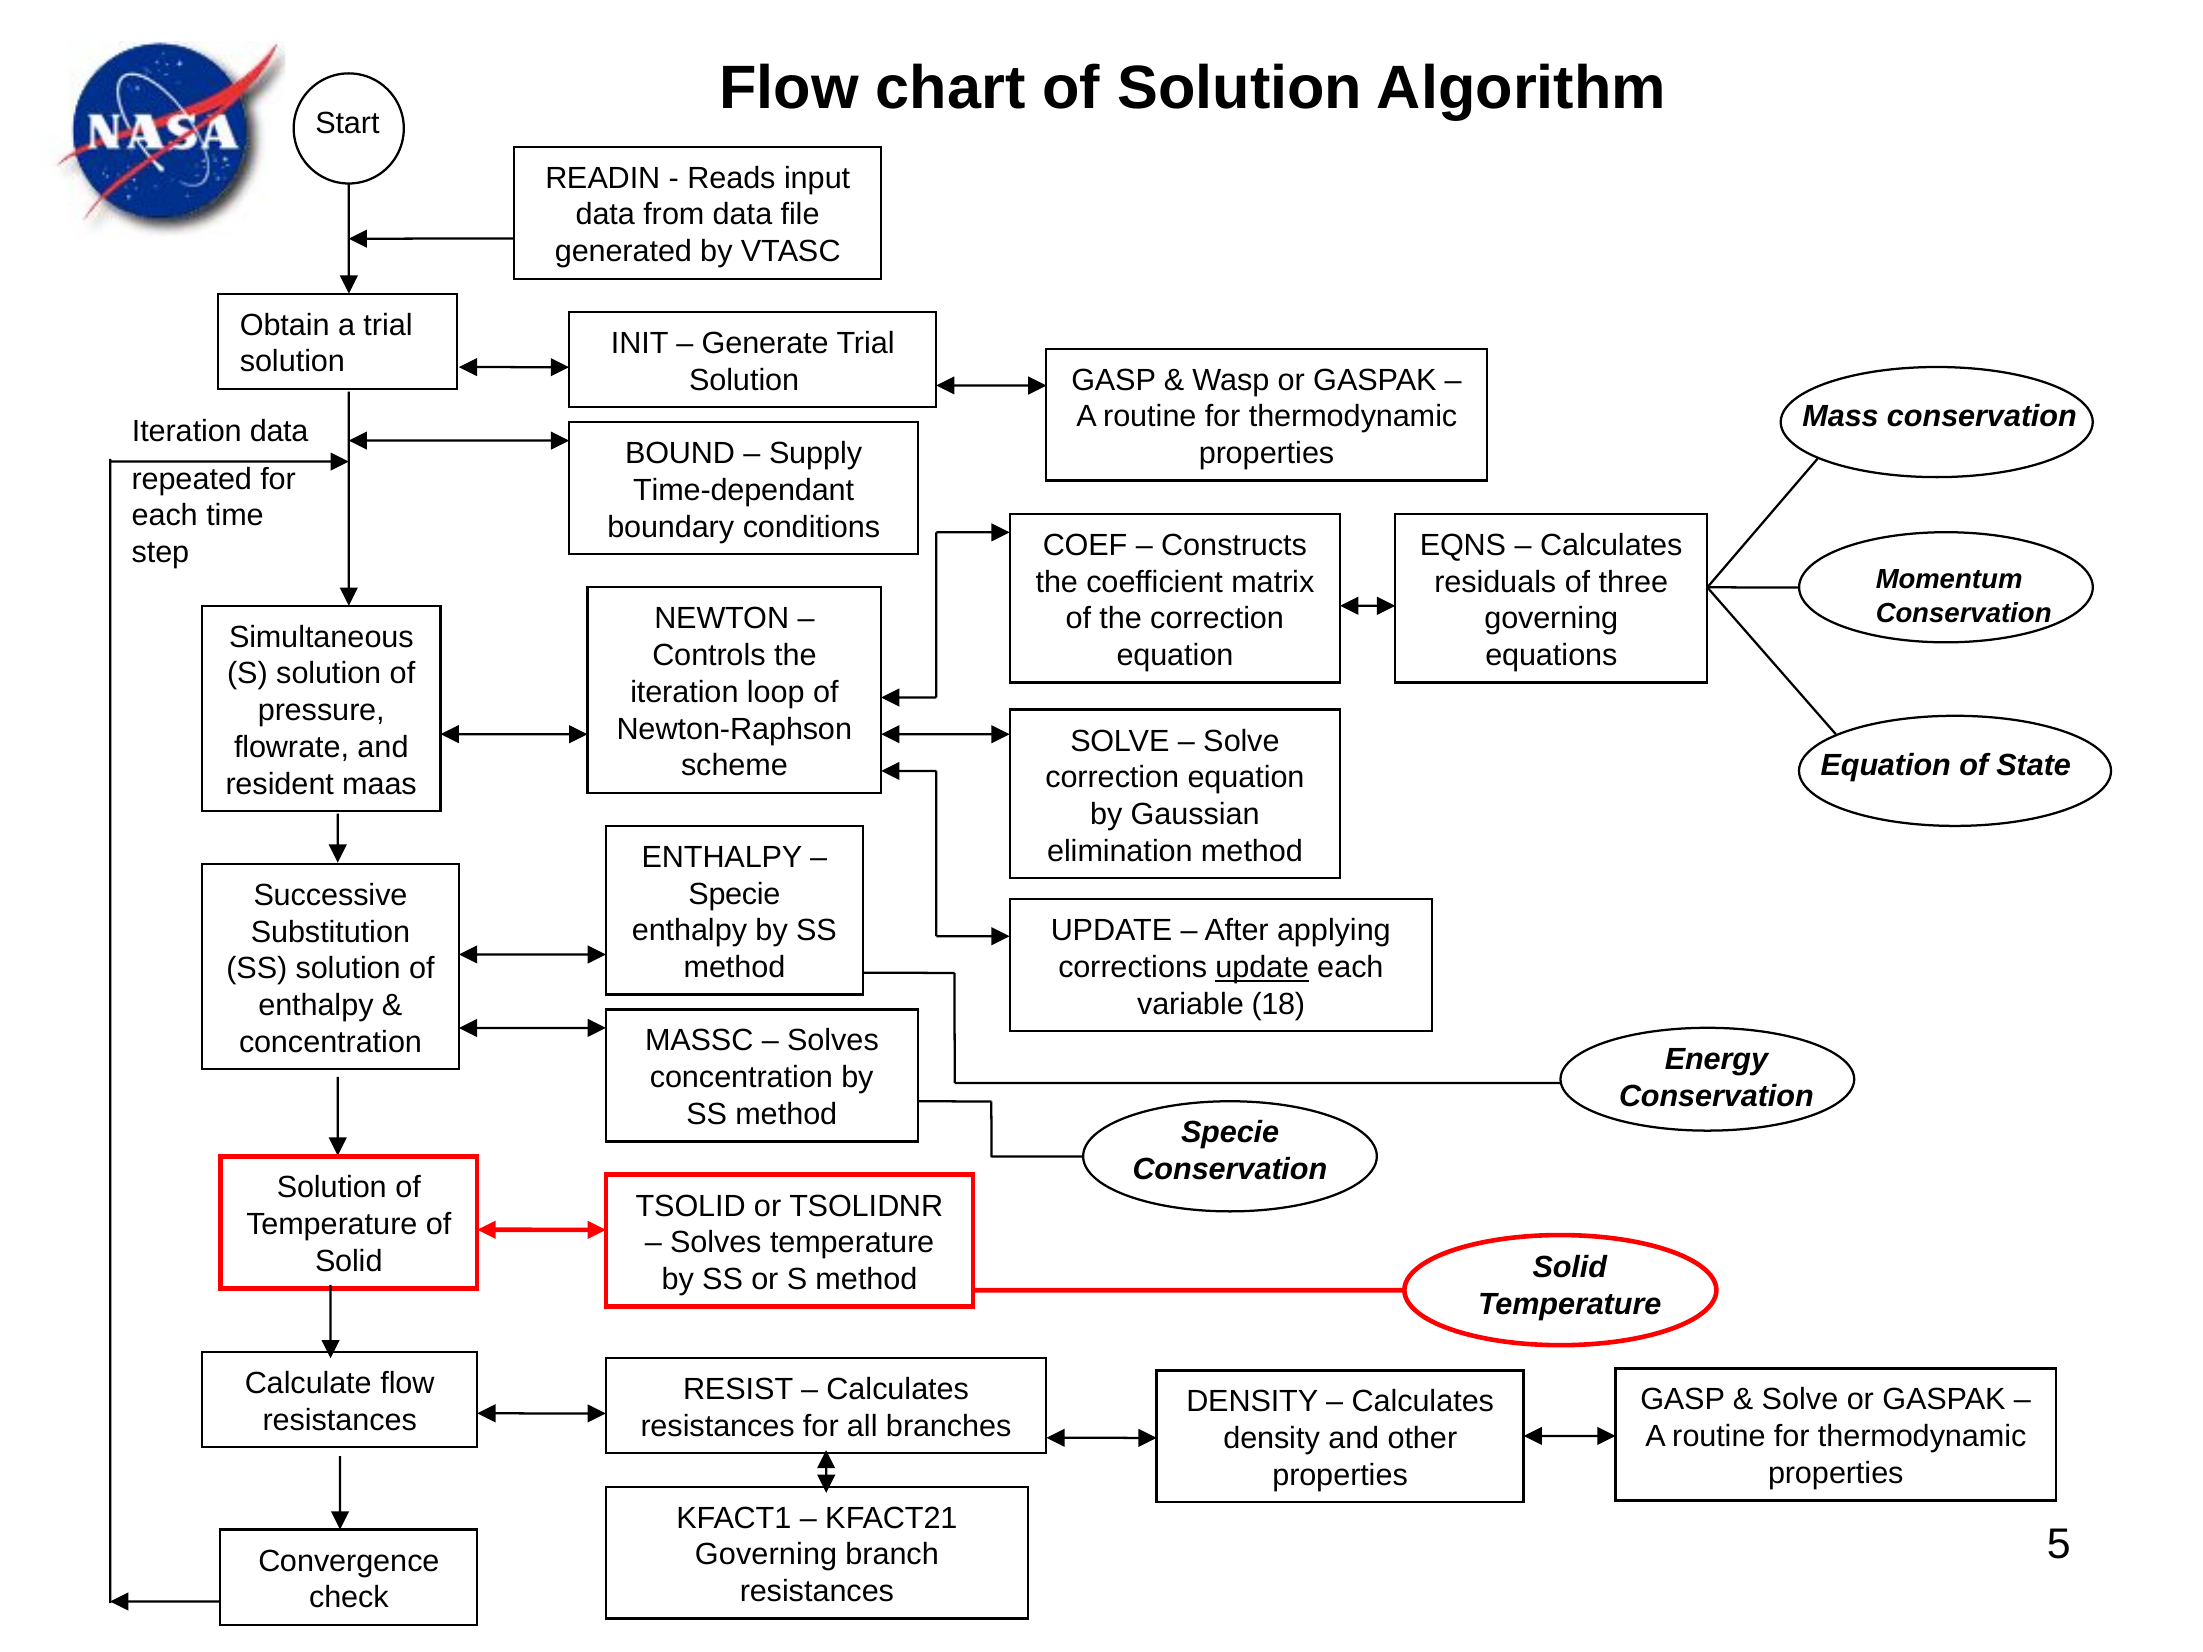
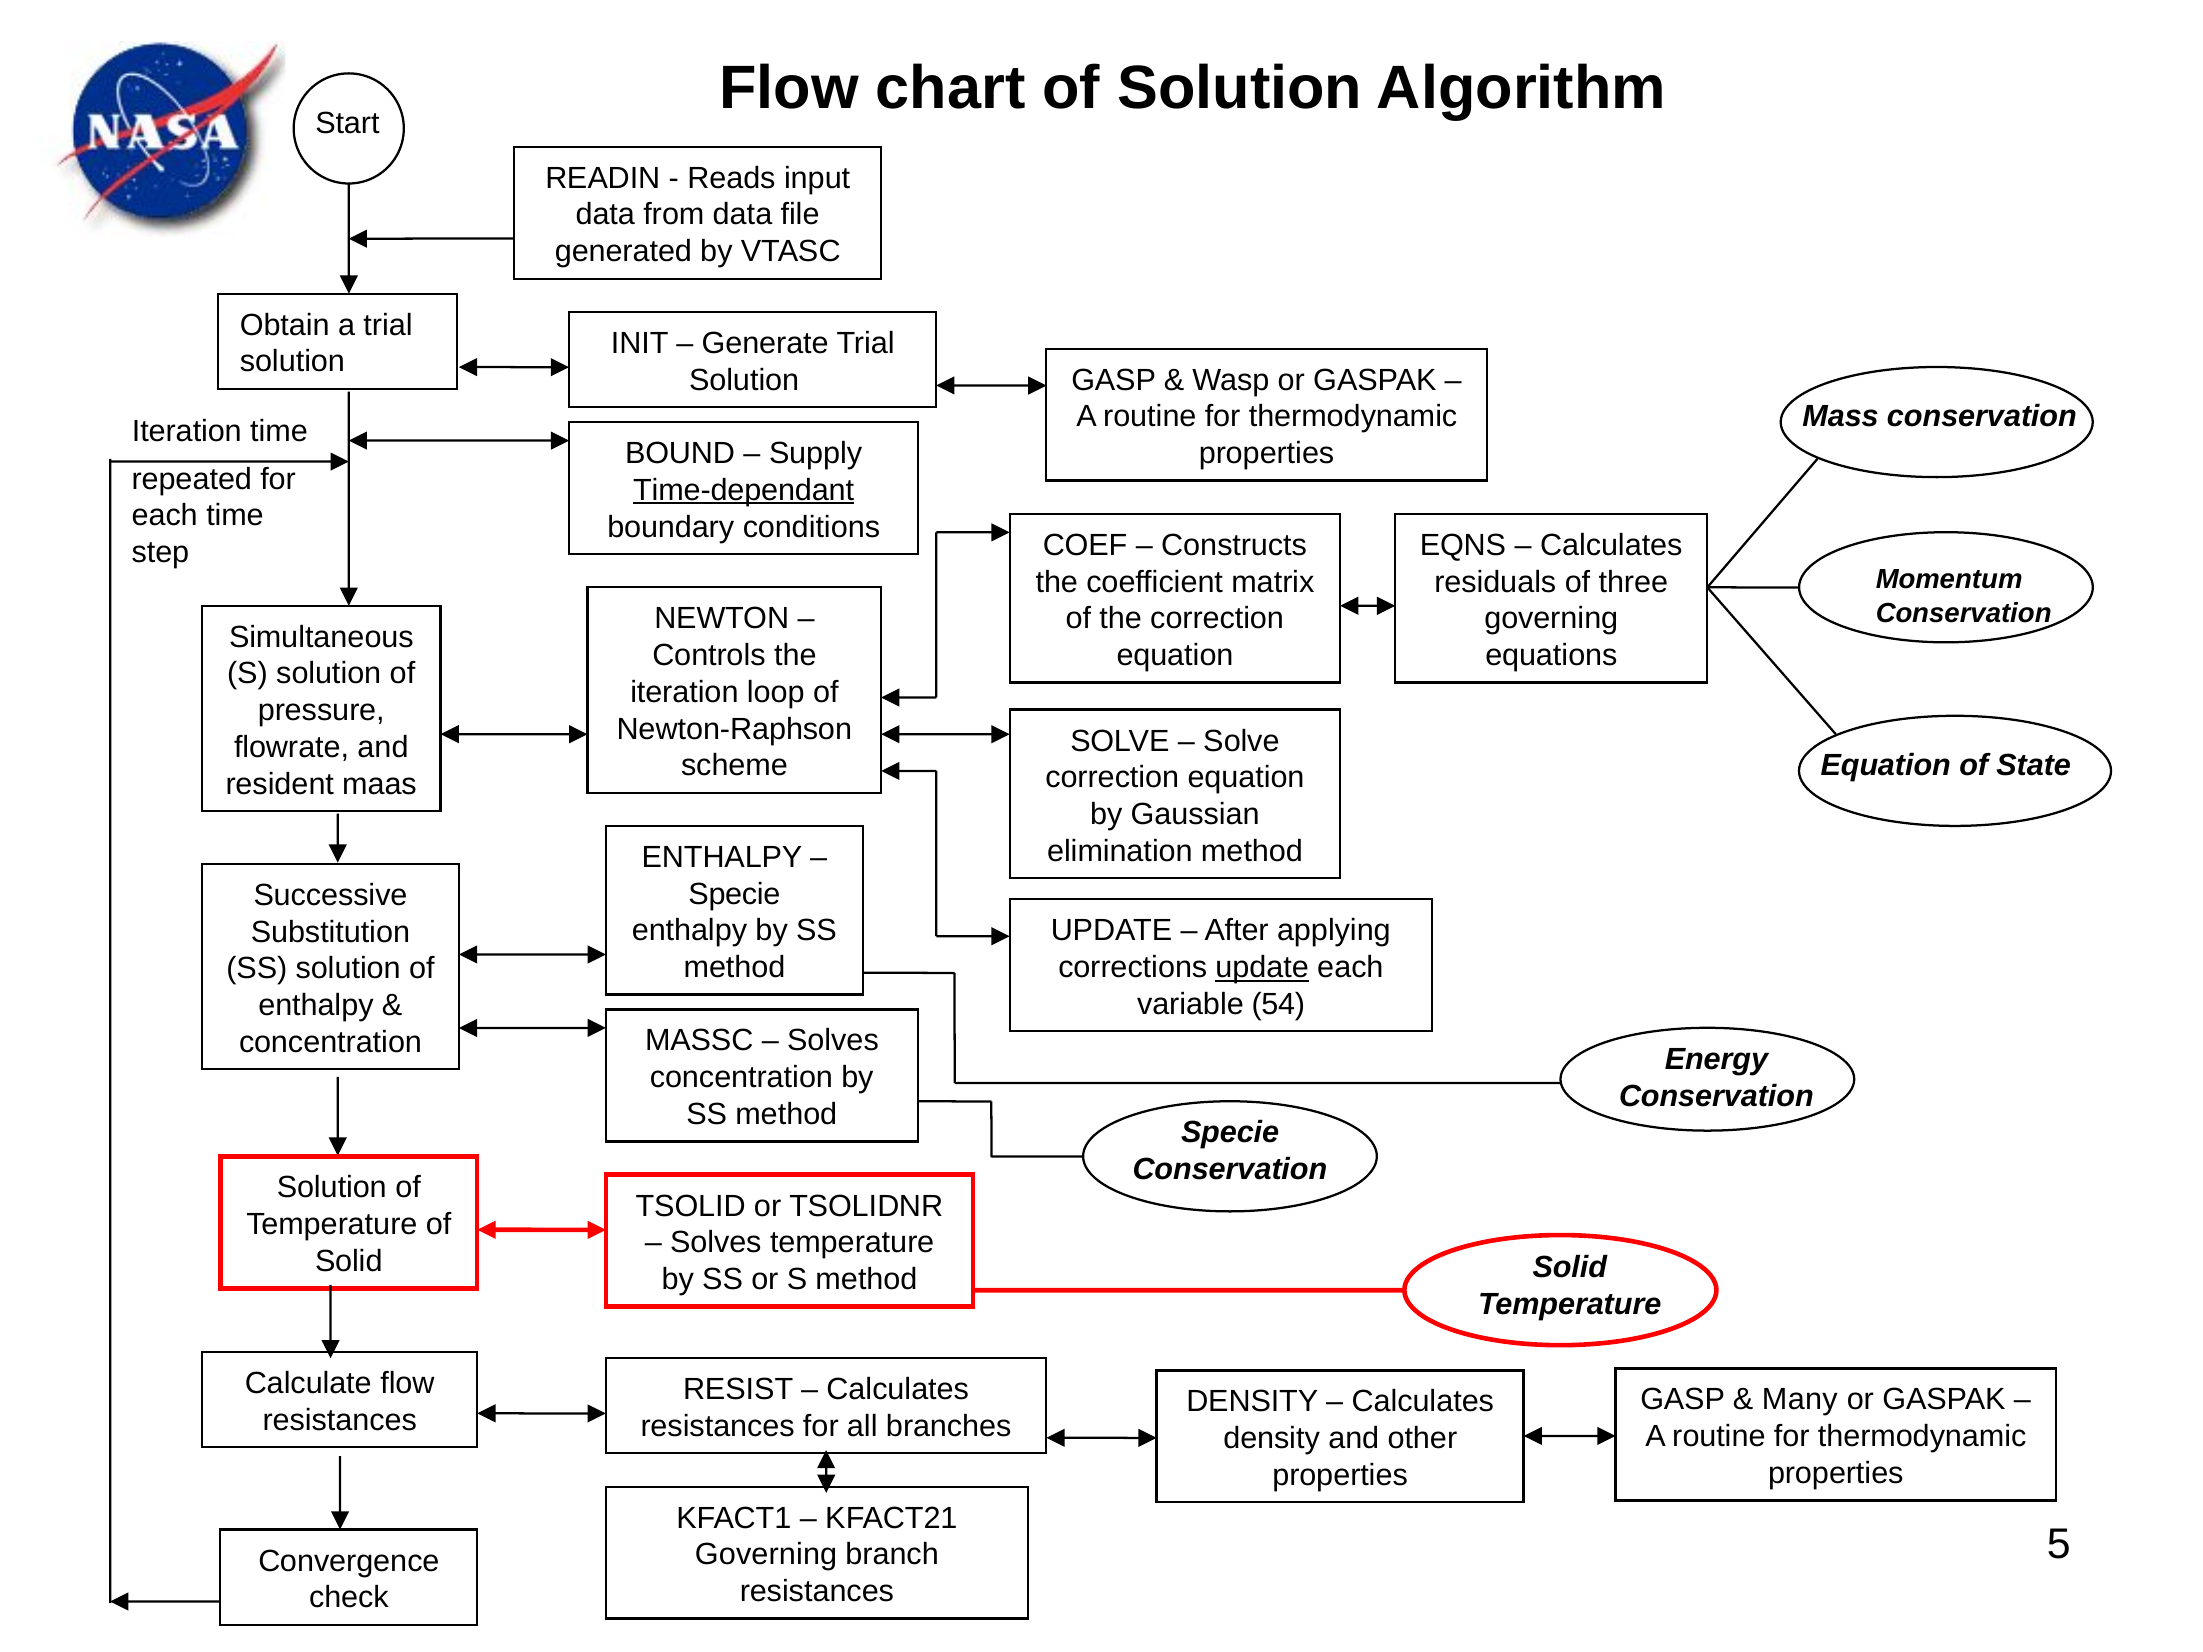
Iteration data: data -> time (279, 431)
Time-dependant underline: none -> present (744, 490)
18: 18 -> 54 (1278, 1004)
Solve: Solve -> Many (1800, 1400)
